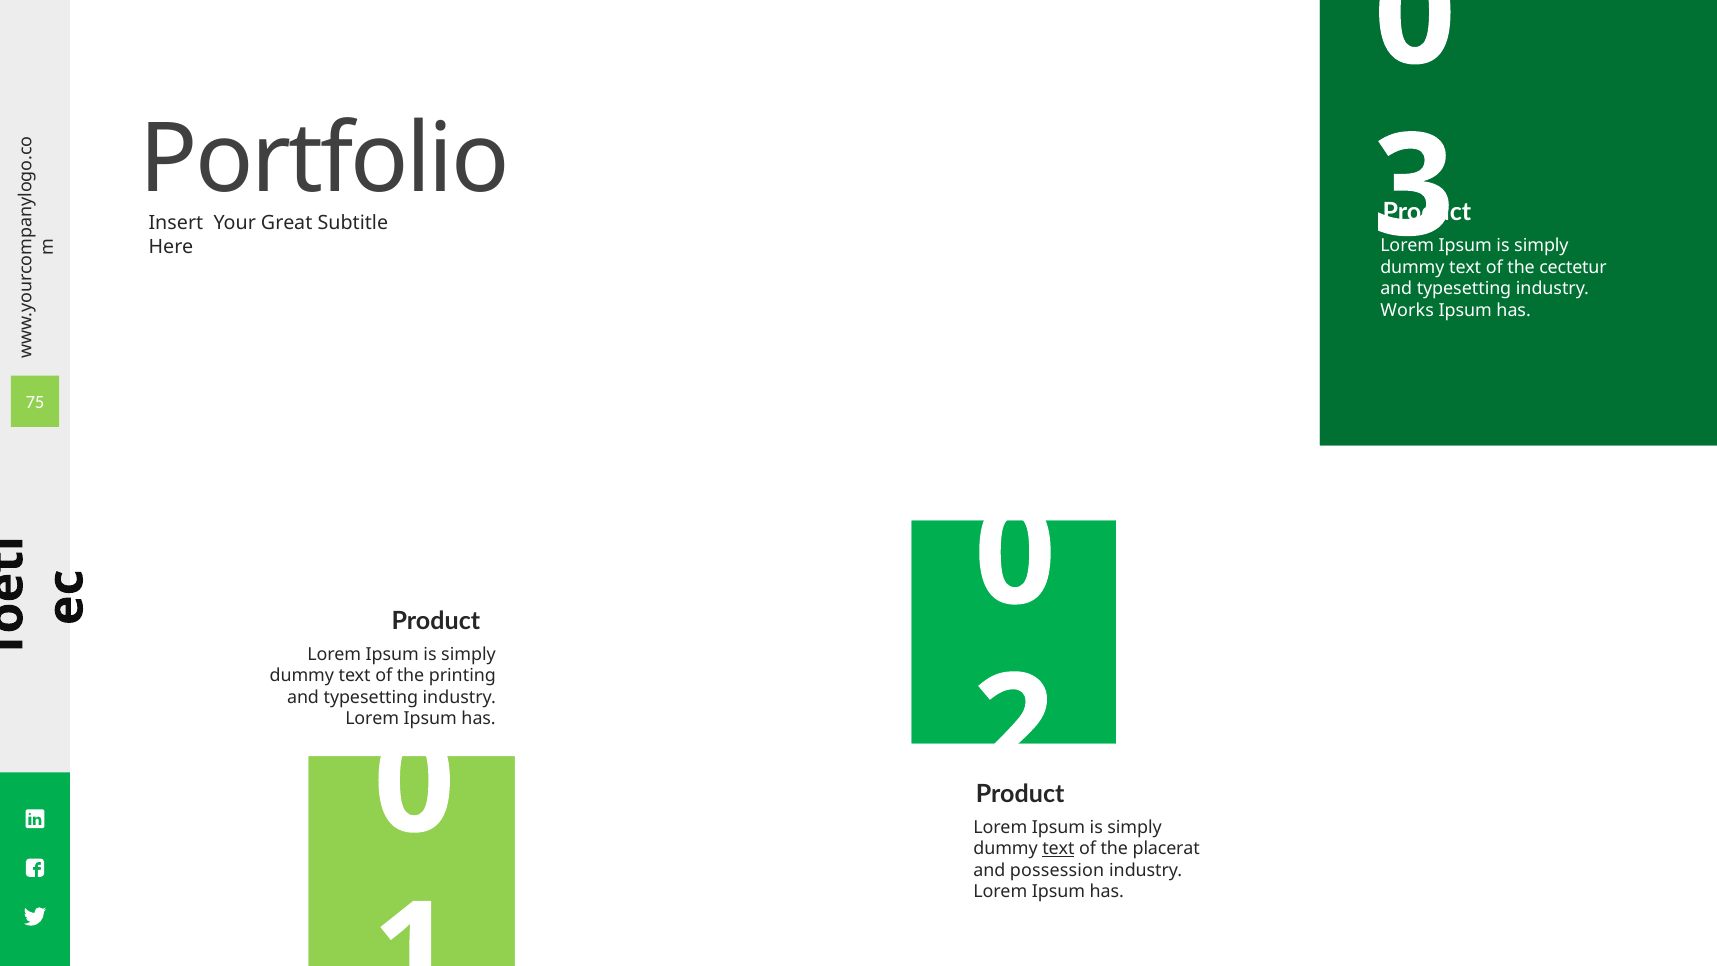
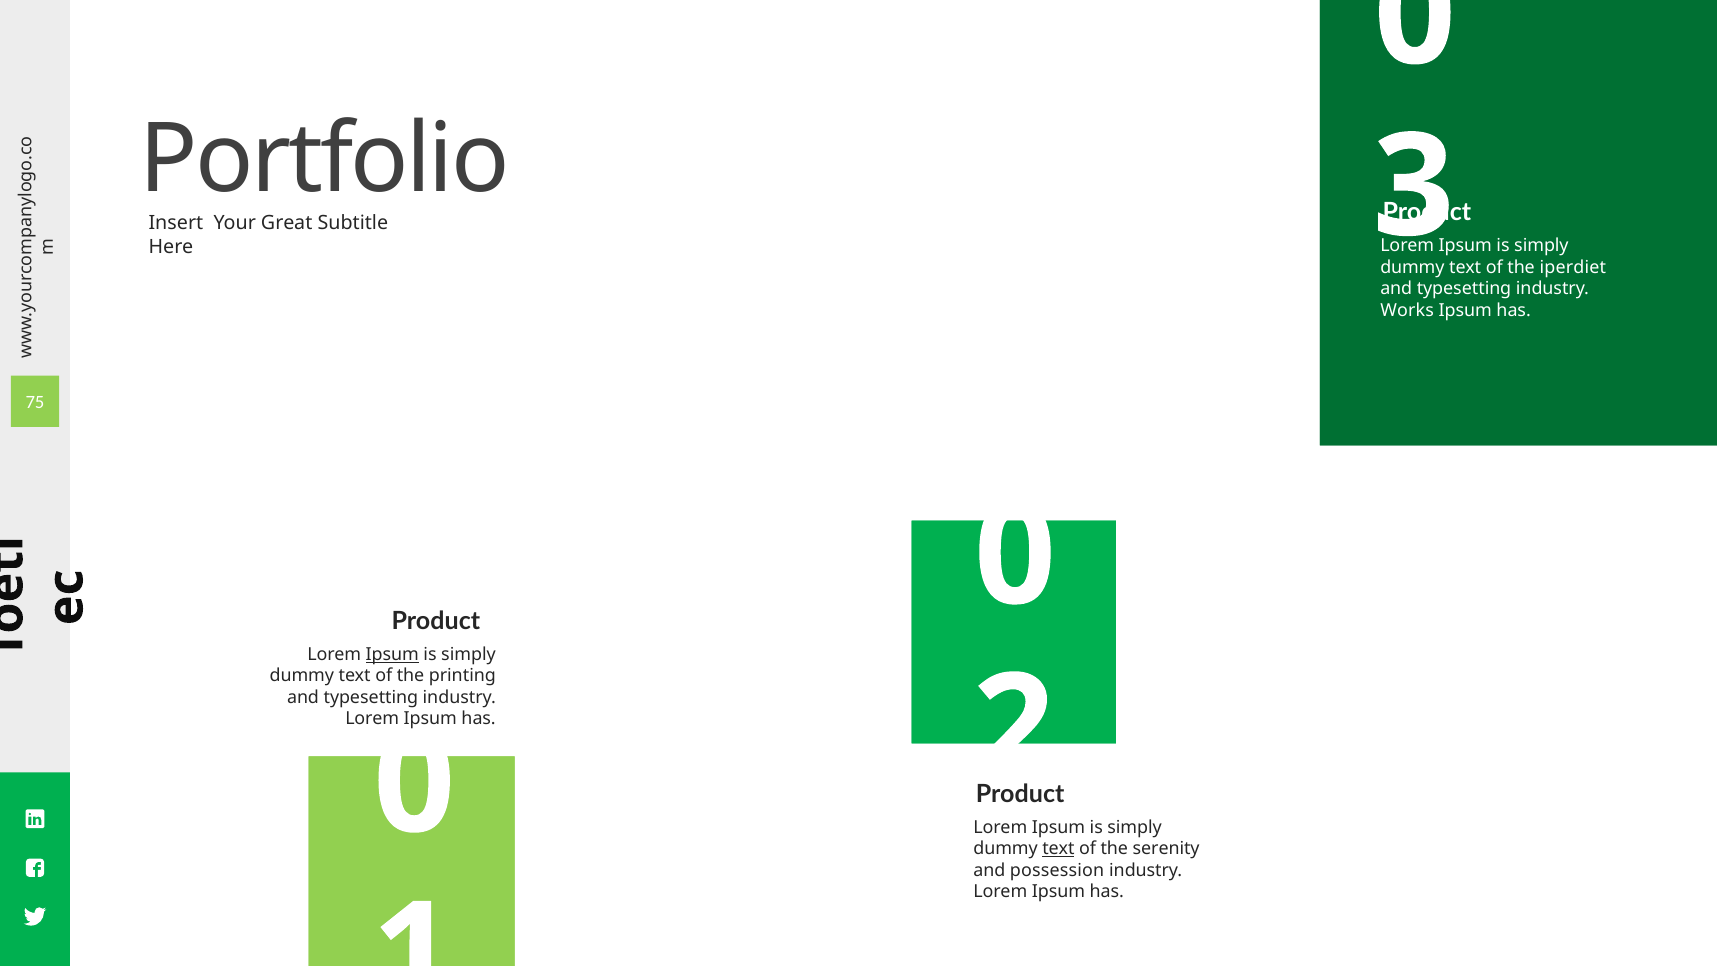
cectetur: cectetur -> iperdiet (1573, 267)
Ipsum underline: none -> present (392, 654)
placerat: placerat -> serenity (1166, 849)
